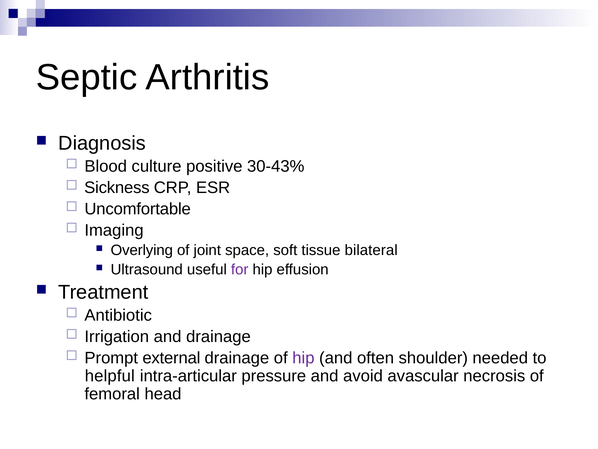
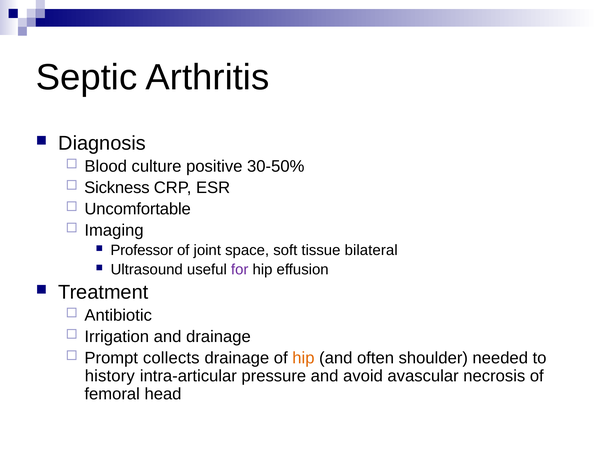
30-43%: 30-43% -> 30-50% (276, 166)
Overlying: Overlying -> Professor (142, 250)
external: external -> collects (171, 358)
hip colour: purple -> orange (303, 358)
helpful: helpful -> history (110, 376)
